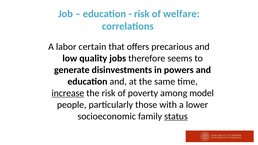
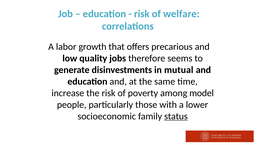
certain: certain -> growth (93, 47)
powers: powers -> mutual (179, 70)
increase underline: present -> none (68, 93)
